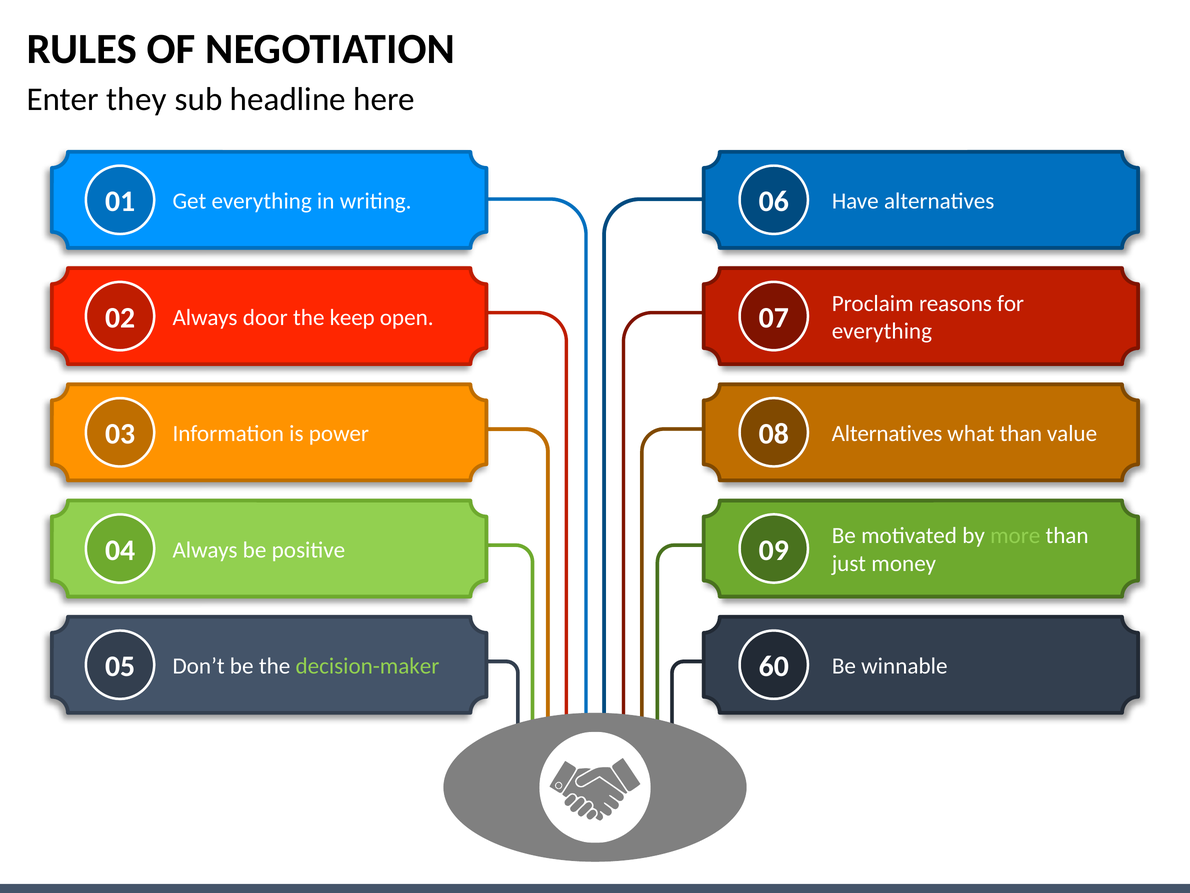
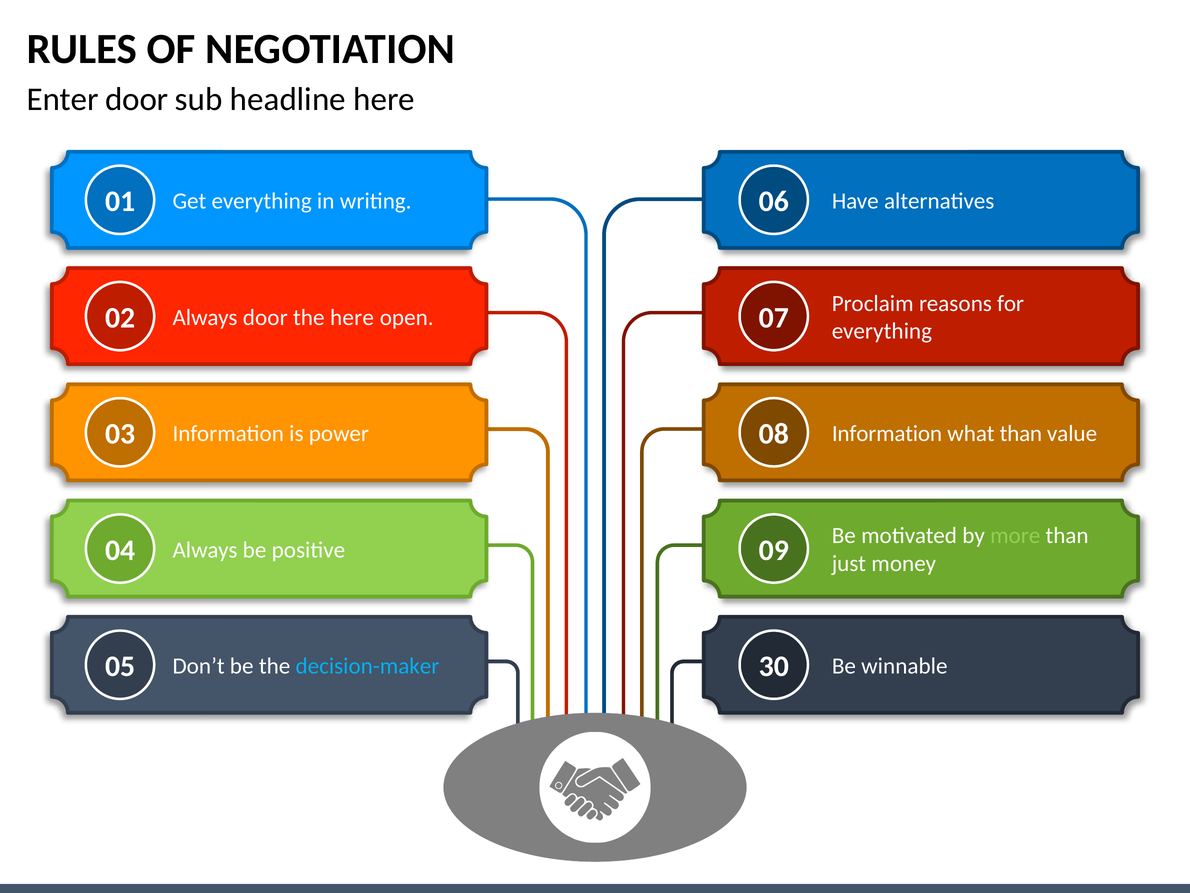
Enter they: they -> door (137, 100)
the keep: keep -> here (352, 317)
Alternatives: Alternatives -> Information (887, 433)
60: 60 -> 30 (774, 666)
decision-maker colour: light green -> light blue (367, 666)
